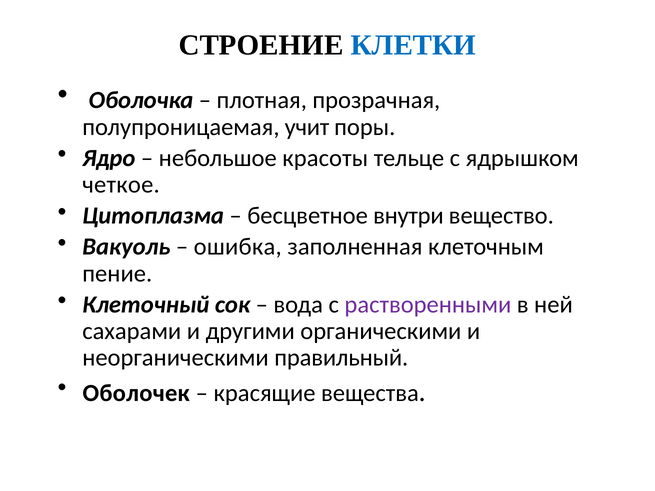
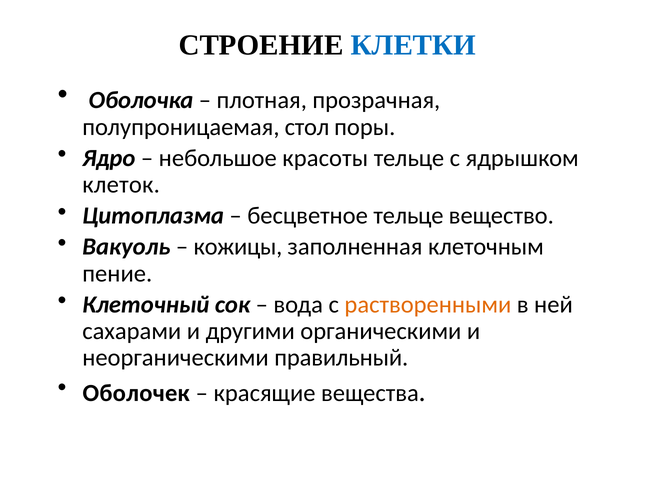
учит: учит -> стол (307, 127)
четкое: четкое -> клеток (121, 185)
бесцветное внутри: внутри -> тельце (408, 216)
ошибка: ошибка -> кожицы (238, 247)
растворенными colour: purple -> orange (428, 305)
